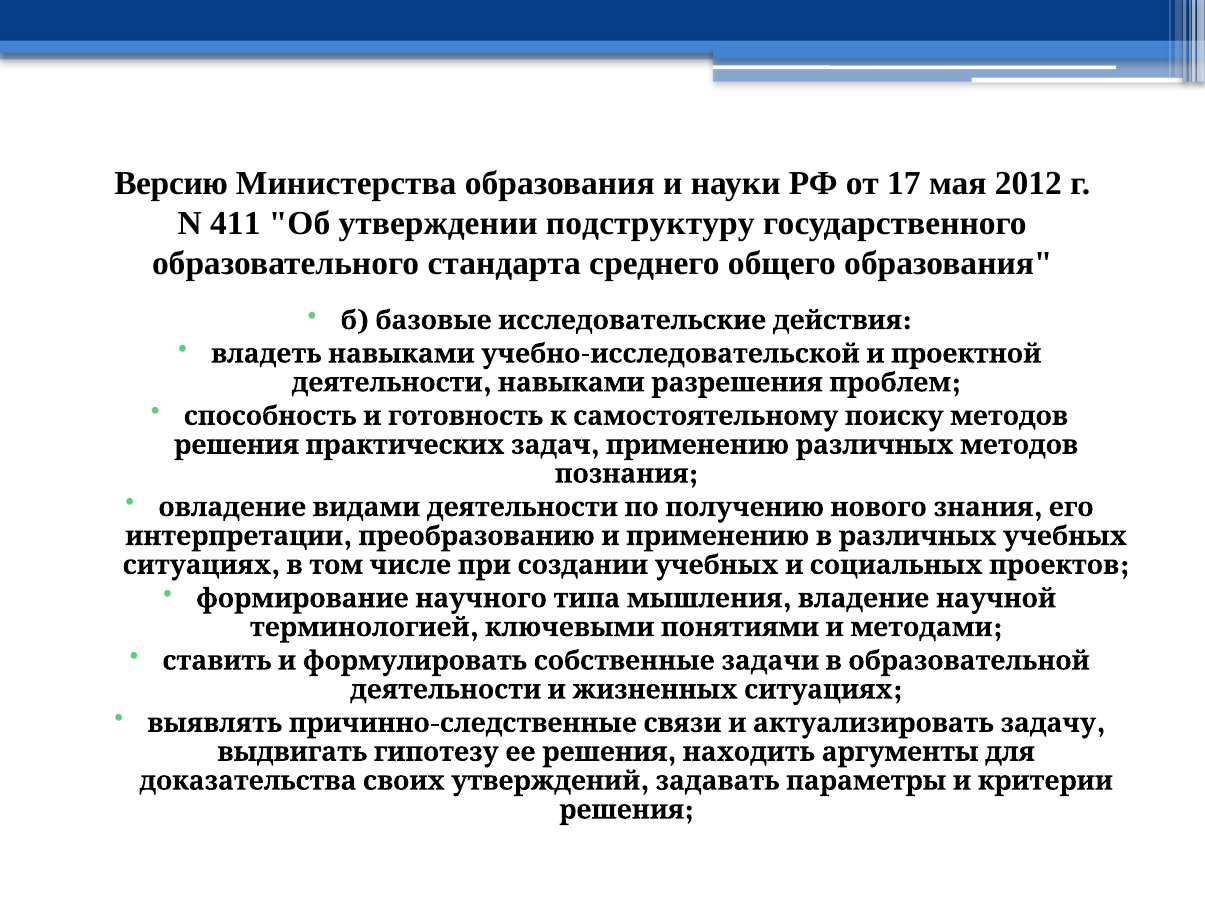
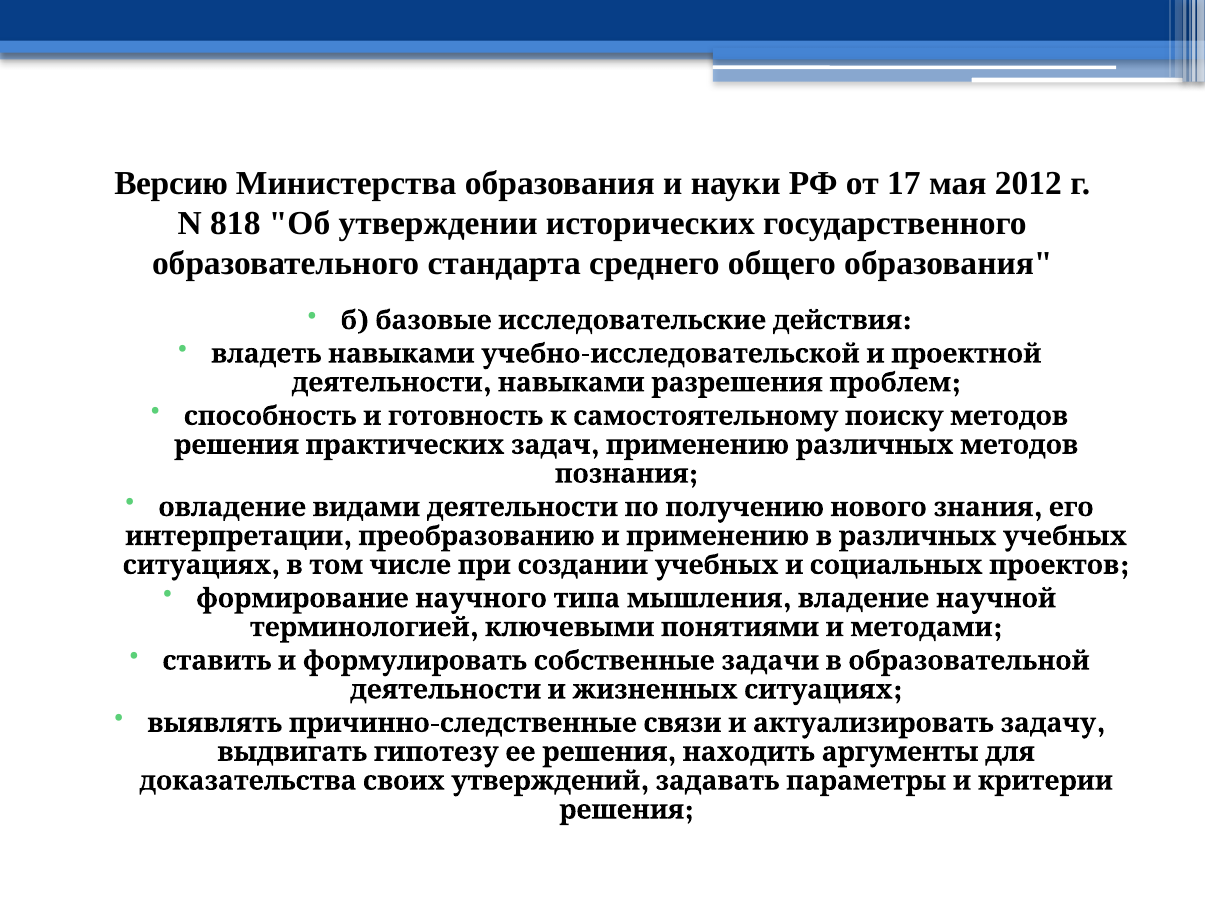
411: 411 -> 818 (235, 223)
подструктуру: подструктуру -> исторических (650, 223)
